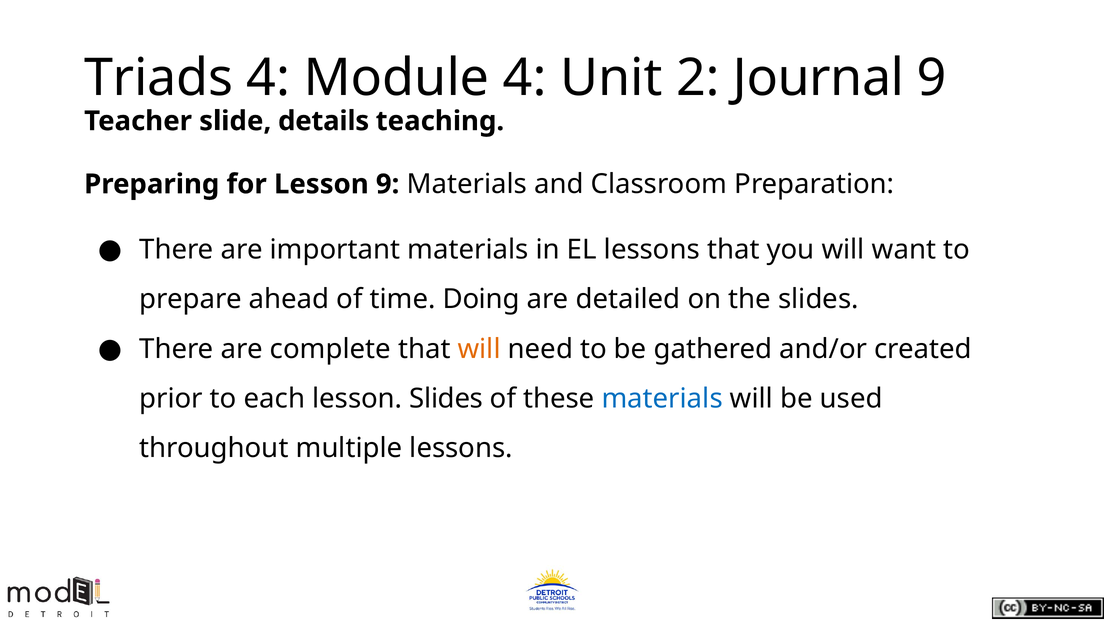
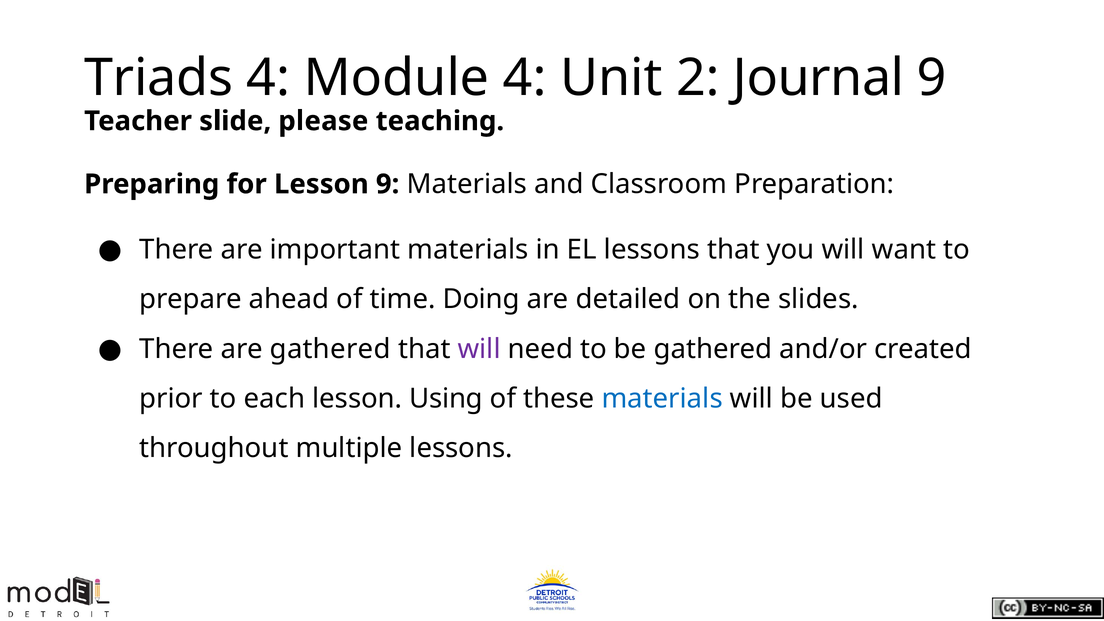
details: details -> please (323, 121)
are complete: complete -> gathered (330, 349)
will colour: orange -> purple (479, 349)
lesson Slides: Slides -> Using (446, 399)
